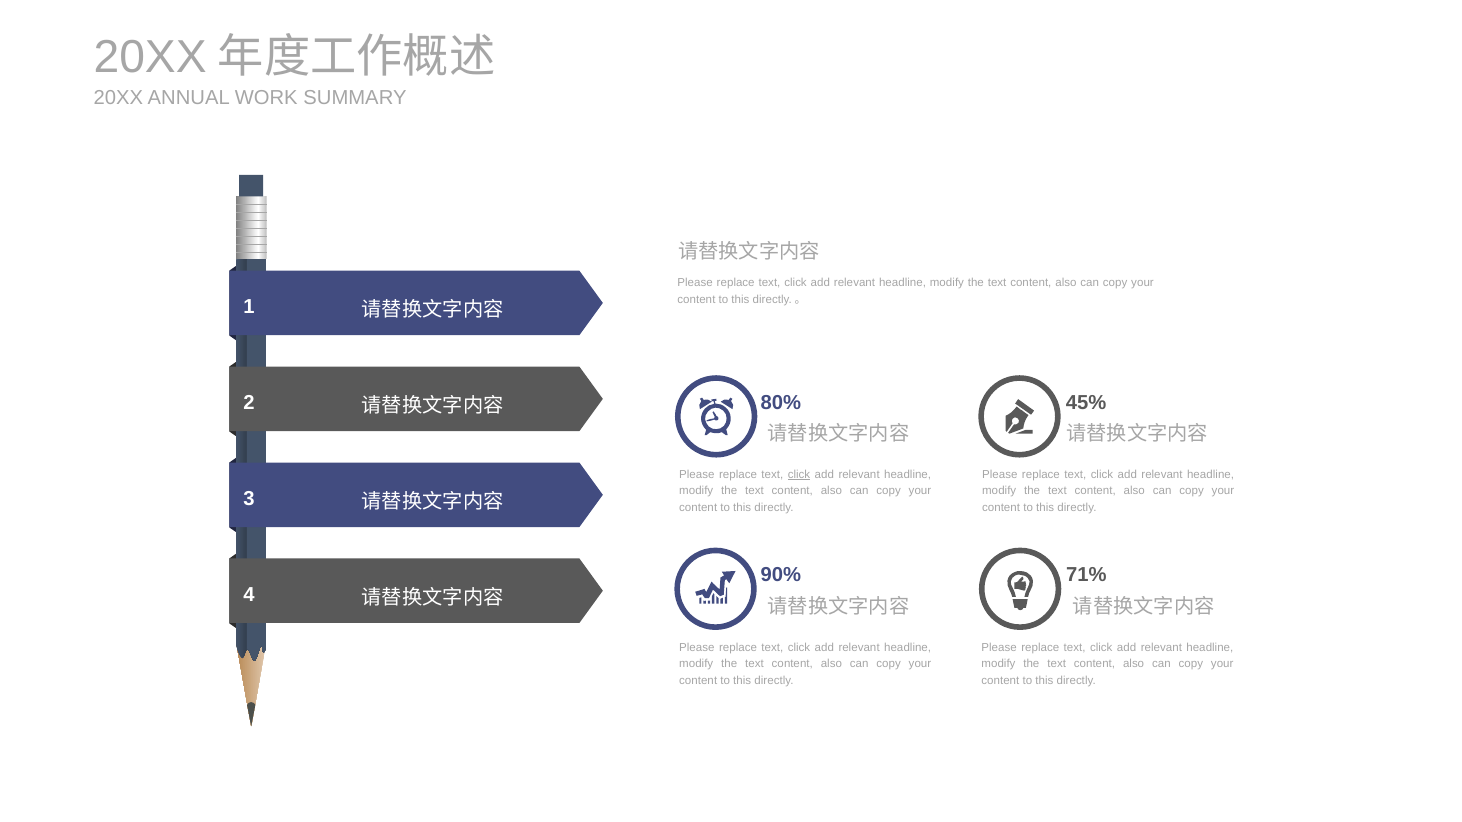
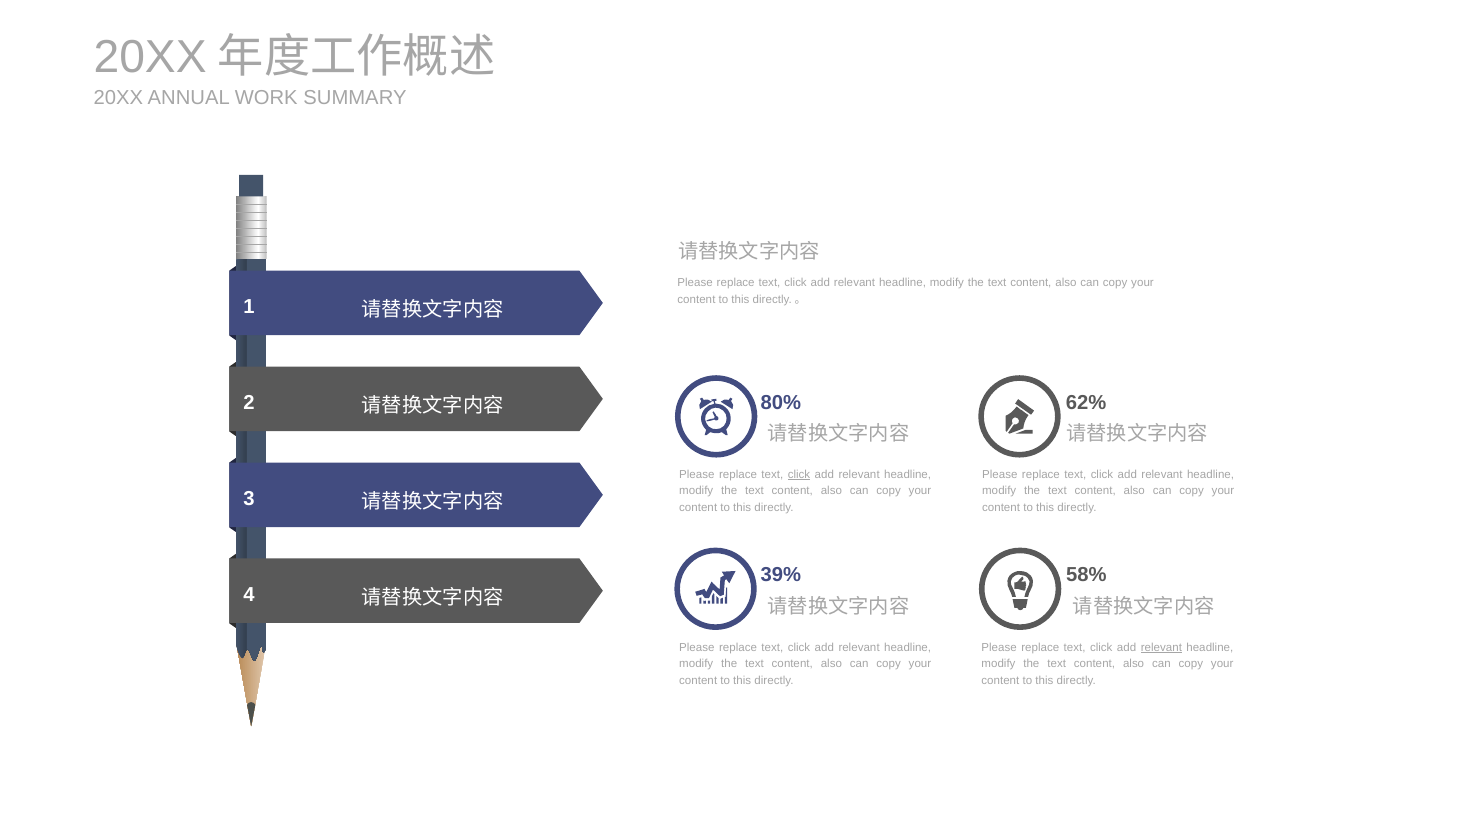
45%: 45% -> 62% (1086, 403)
90%: 90% -> 39% (781, 575)
71%: 71% -> 58% (1086, 575)
relevant underline: none -> present (1161, 648)
